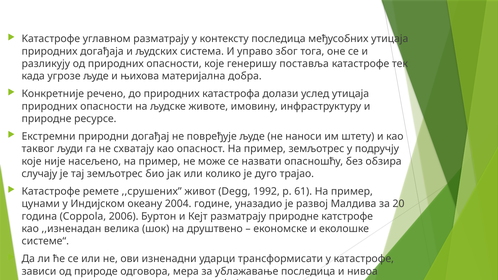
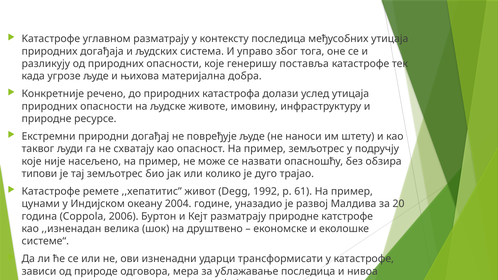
случају: случају -> типови (39, 174)
,,срушених: ,,срушених -> ,,хепатитис (152, 191)
